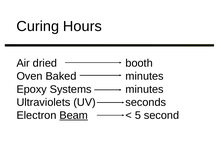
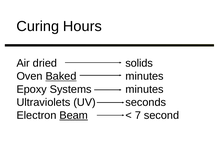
booth: booth -> solids (139, 63)
Baked underline: none -> present (61, 76)
5: 5 -> 7 (138, 115)
